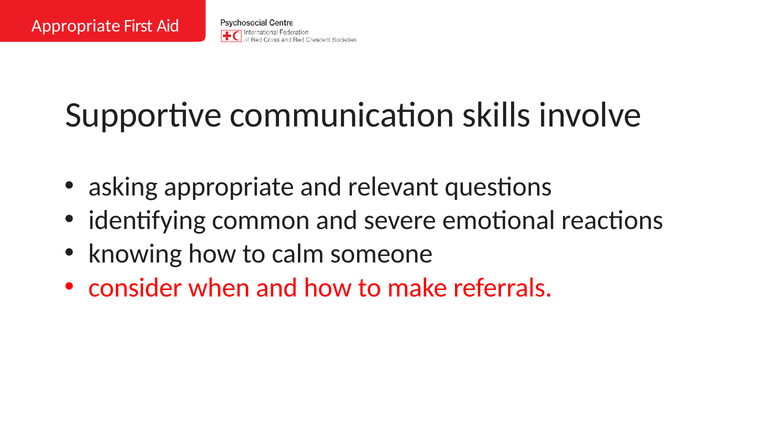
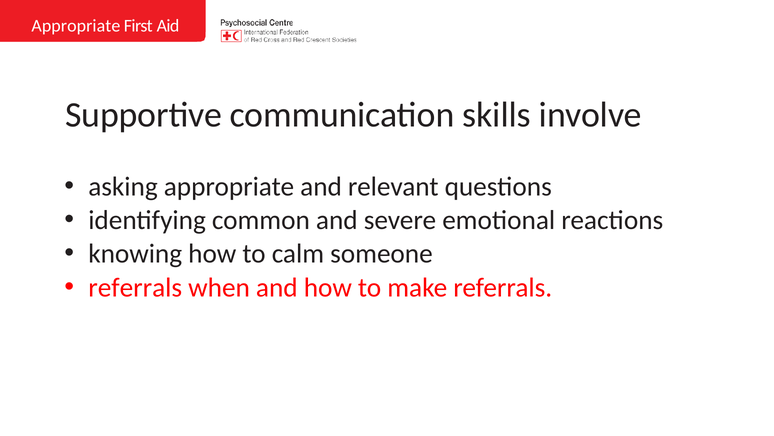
consider: consider -> referrals (135, 287)
